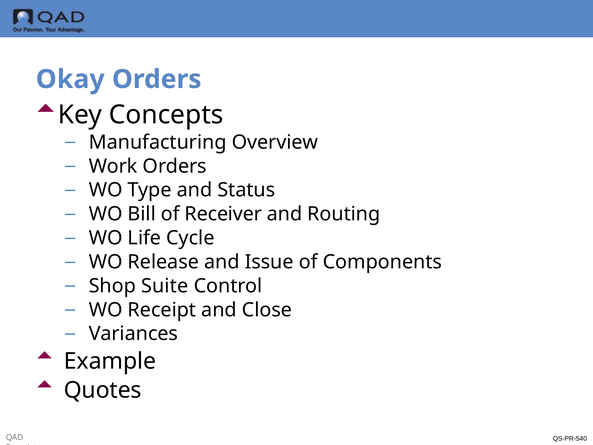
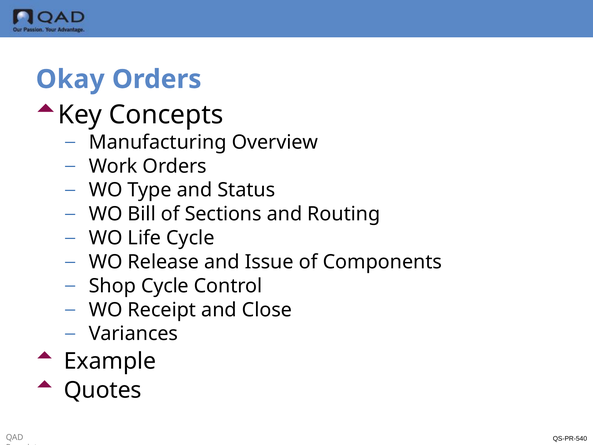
Receiver: Receiver -> Sections (223, 214)
Shop Suite: Suite -> Cycle (165, 286)
